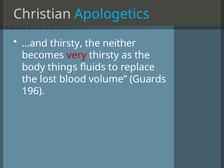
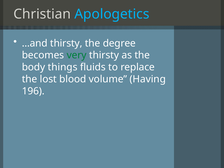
neither: neither -> degree (119, 43)
very colour: red -> green (77, 55)
Guards: Guards -> Having (148, 79)
